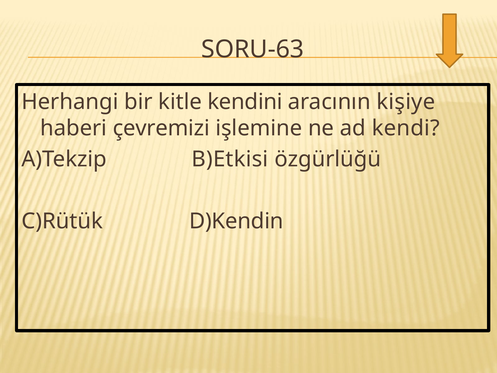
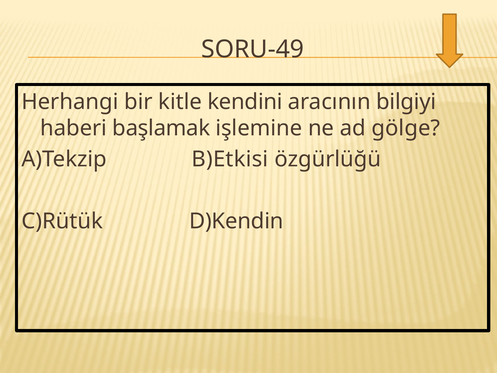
SORU-63: SORU-63 -> SORU-49 (253, 49)
kişiye: kişiye -> bilgiyi (406, 102)
çevremizi: çevremizi -> başlamak (161, 128)
kendi: kendi -> gölge (406, 128)
